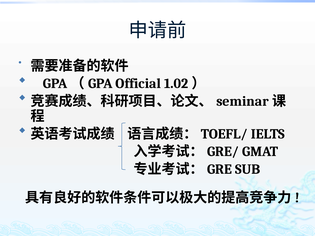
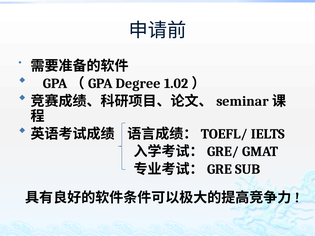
Official: Official -> Degree (138, 84)
